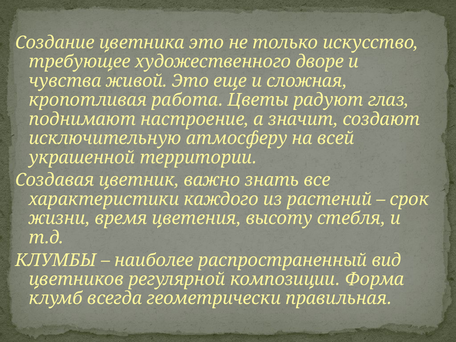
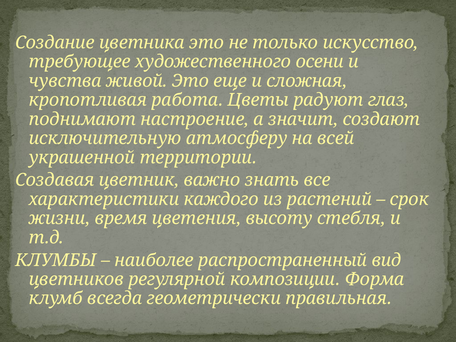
дворе: дворе -> осени (320, 62)
